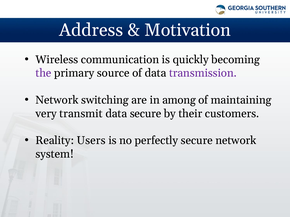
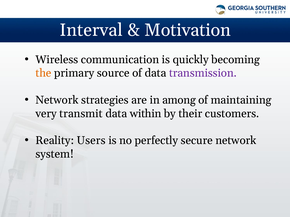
Address: Address -> Interval (91, 30)
the colour: purple -> orange (43, 73)
switching: switching -> strategies (105, 100)
data secure: secure -> within (146, 114)
